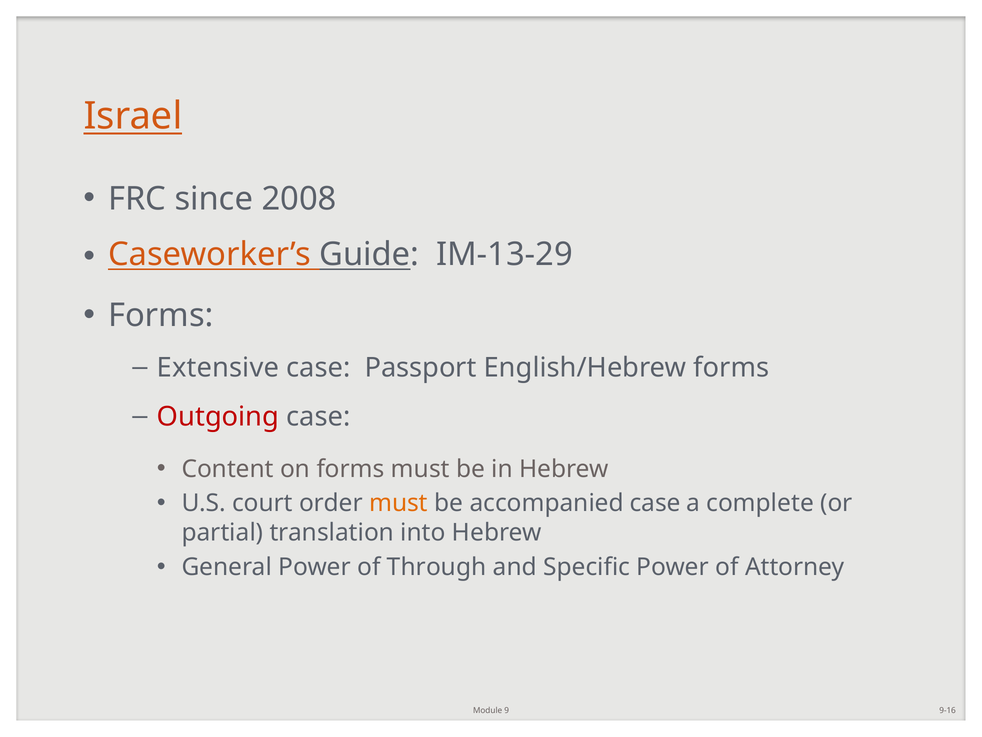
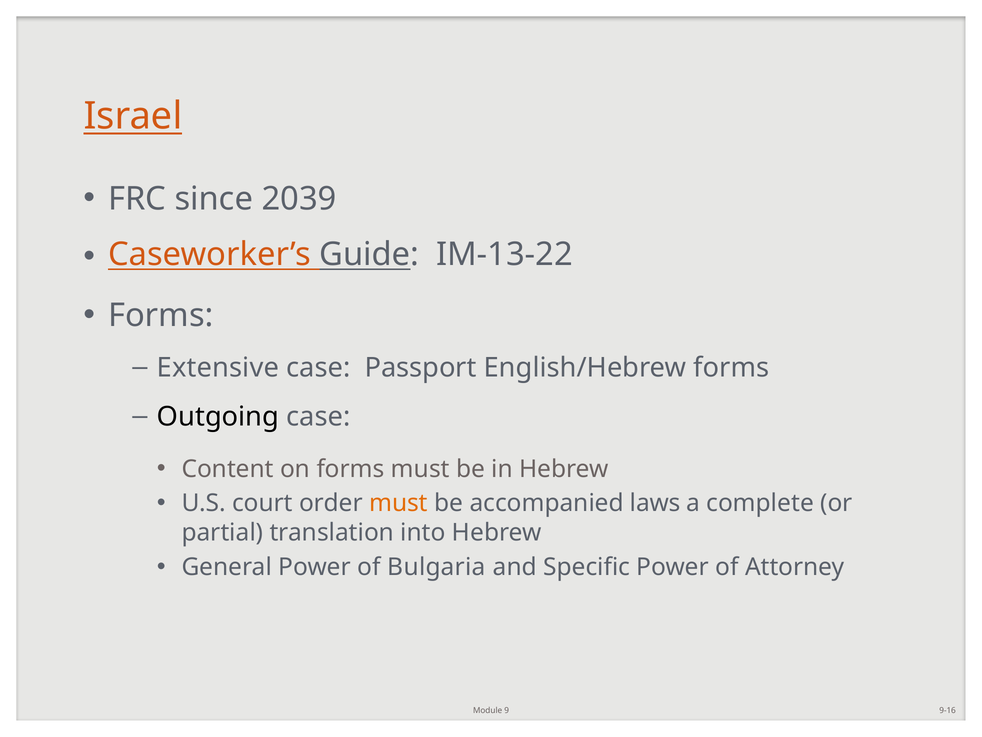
2008: 2008 -> 2039 (299, 199)
IM-13-29: IM-13-29 -> IM-13-22 (505, 254)
Outgoing colour: red -> black (218, 416)
accompanied case: case -> laws (655, 503)
Through: Through -> Bulgaria (437, 567)
